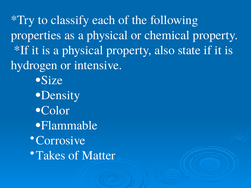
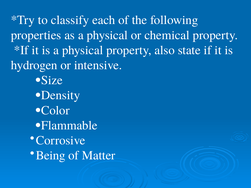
Takes: Takes -> Being (51, 156)
